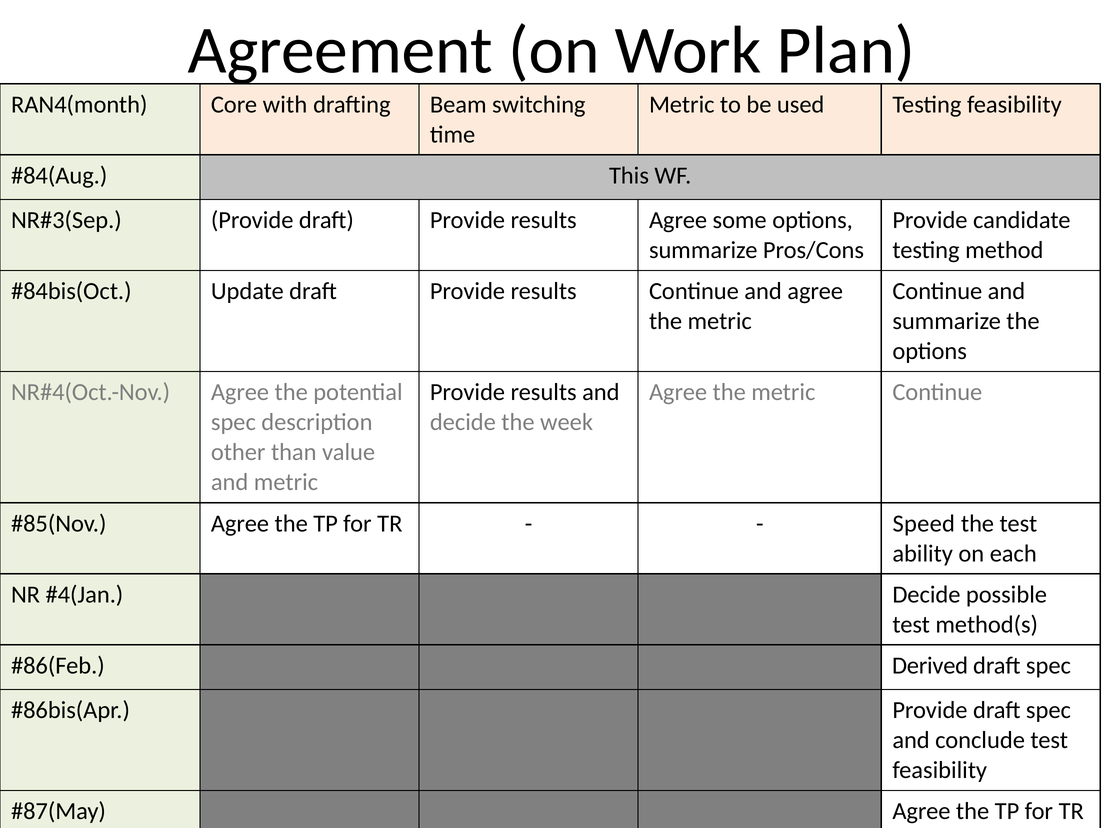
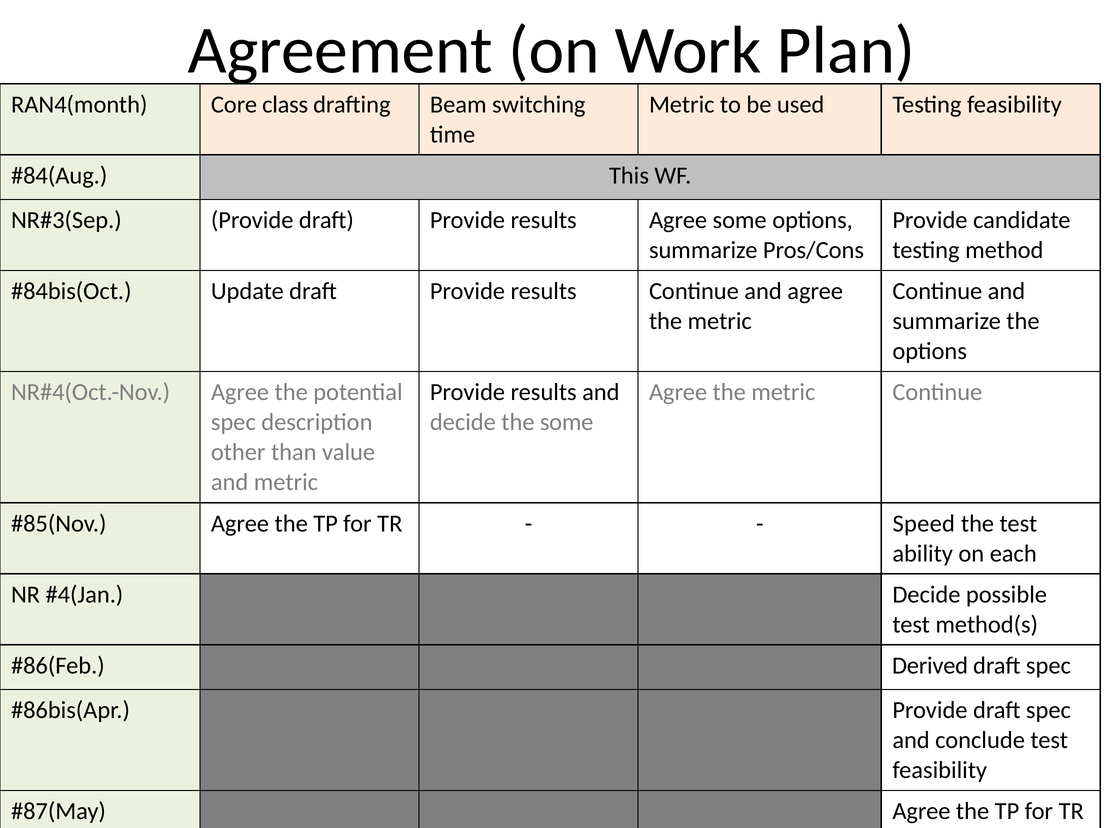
with: with -> class (285, 104)
the week: week -> some (567, 422)
